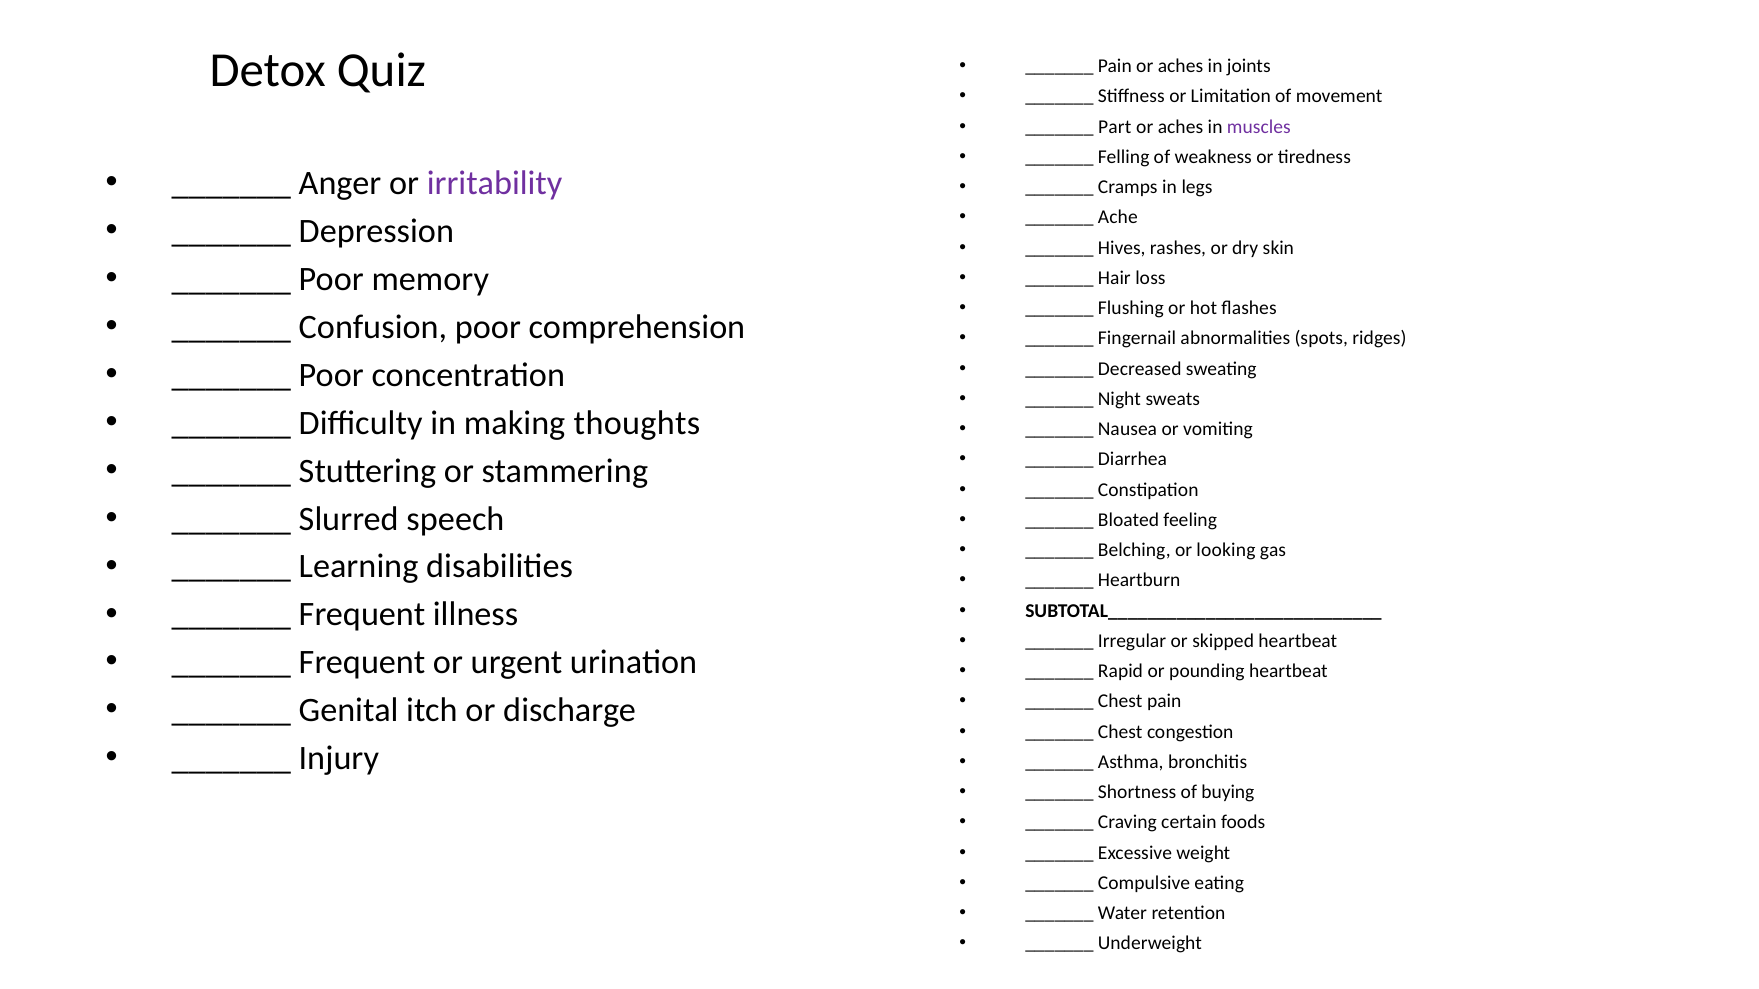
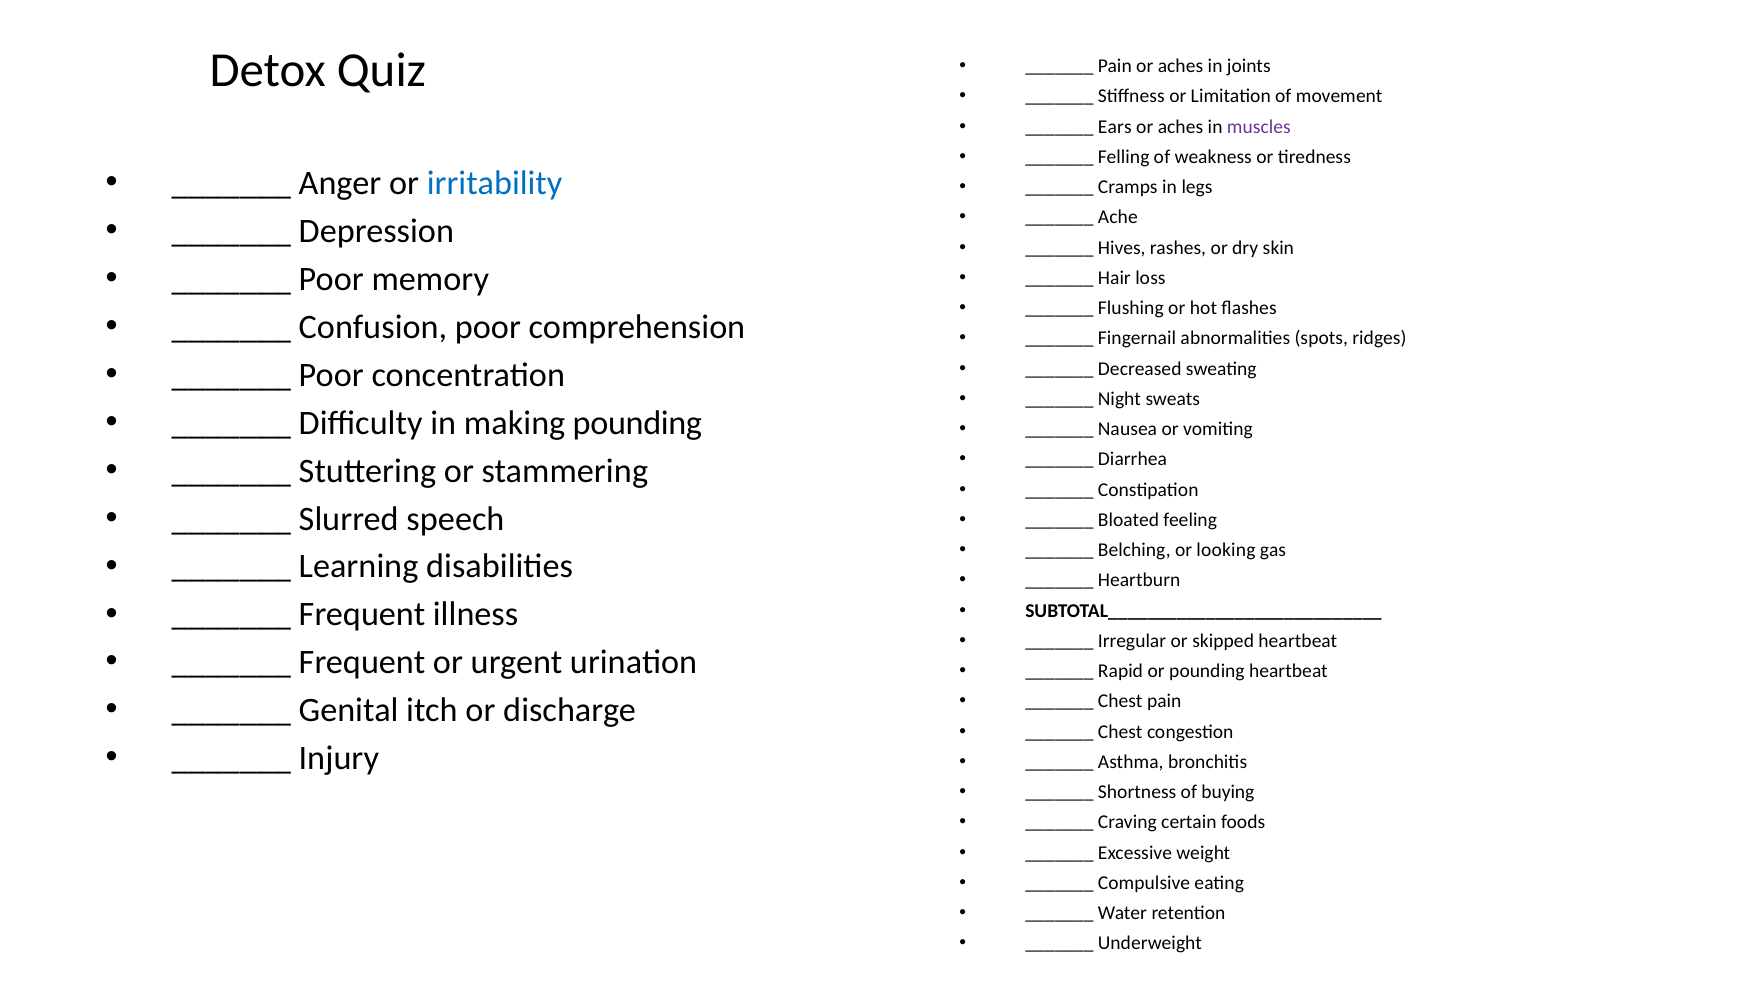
Part: Part -> Ears (1115, 127)
irritability colour: purple -> blue (495, 184)
making thoughts: thoughts -> pounding (637, 423)
